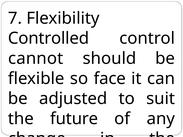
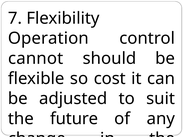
Controlled: Controlled -> Operation (48, 38)
face: face -> cost (110, 79)
